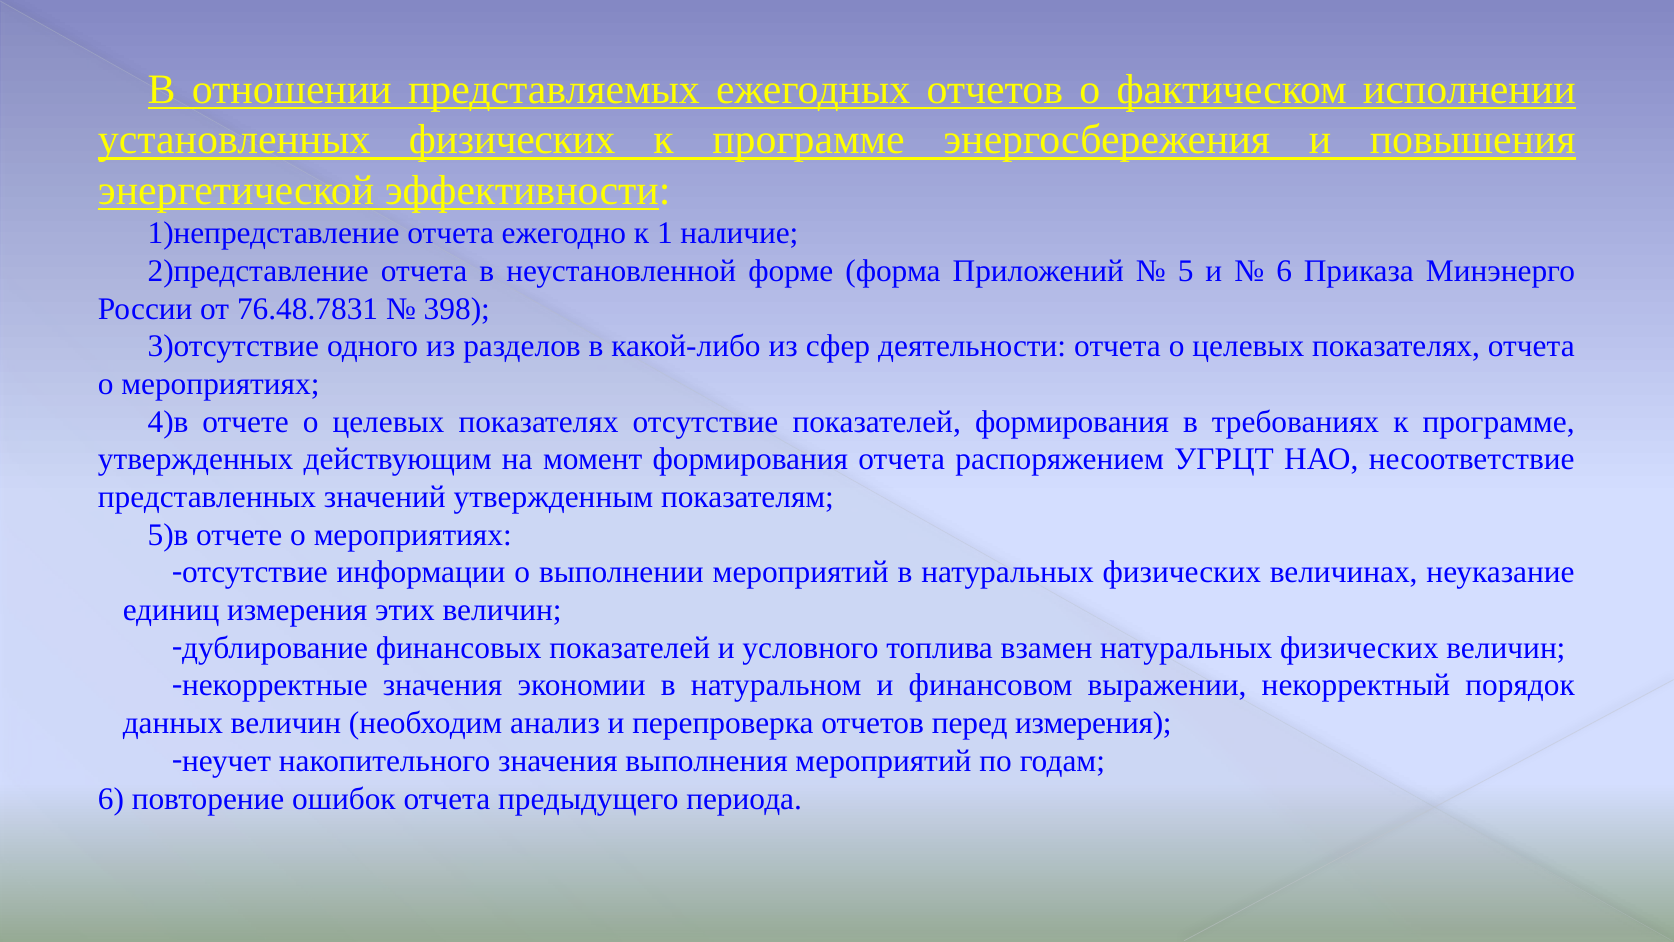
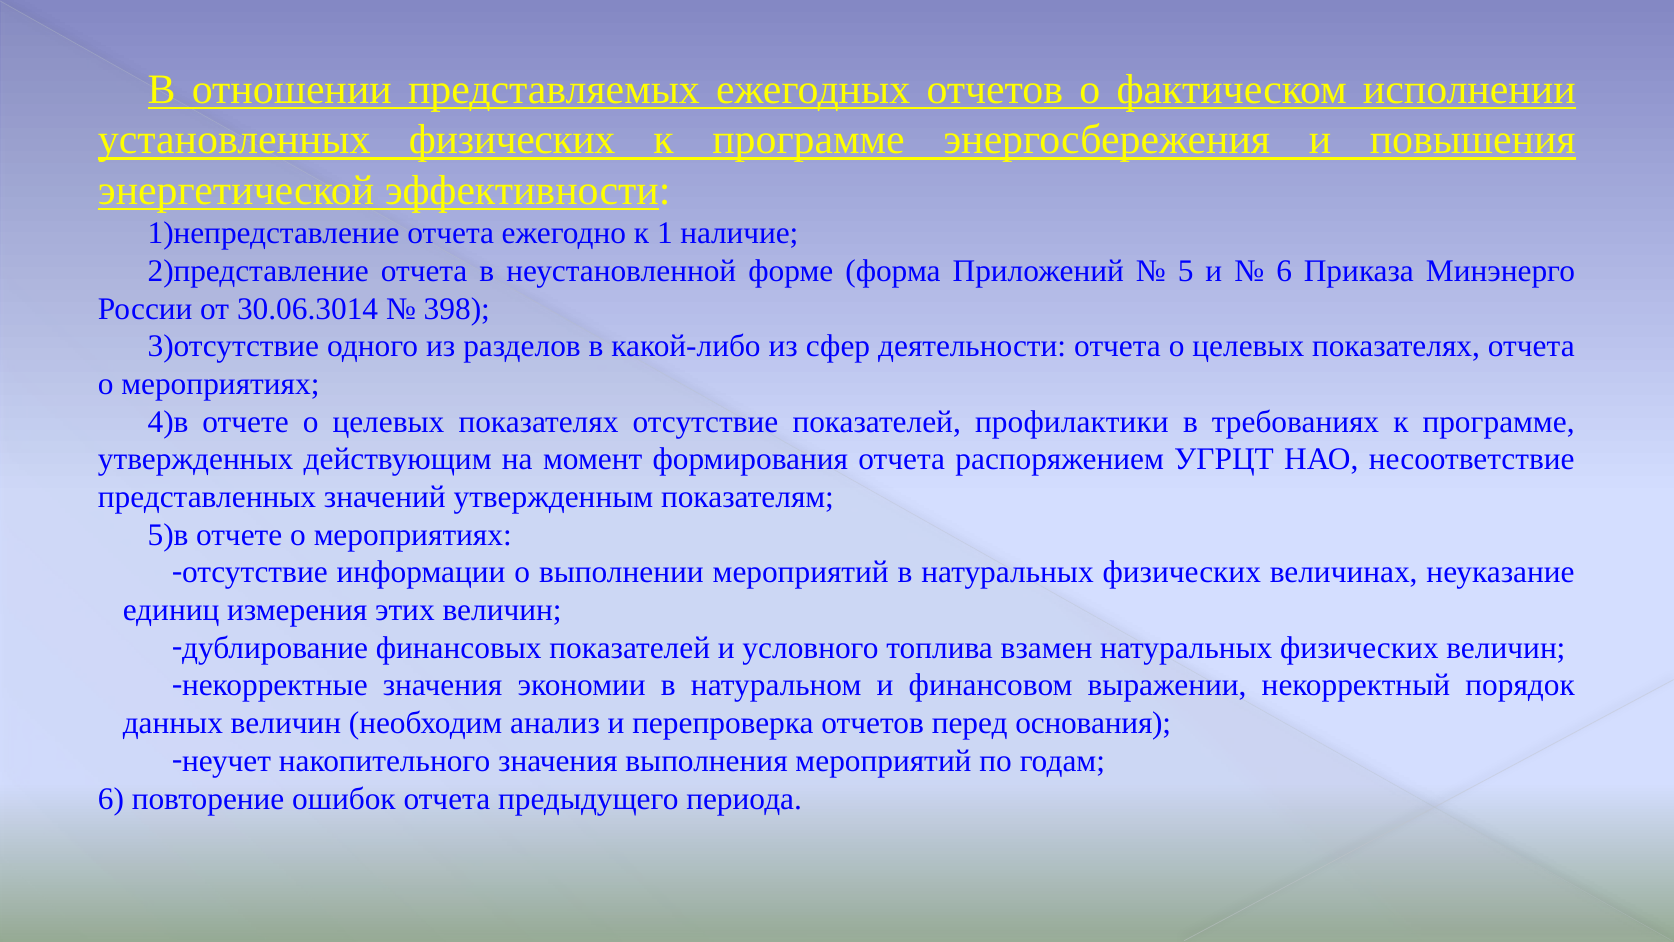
76.48.7831: 76.48.7831 -> 30.06.3014 (308, 309)
показателей формирования: формирования -> профилактики (1072, 422)
перед измерения: измерения -> основания (1093, 723)
